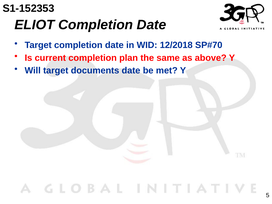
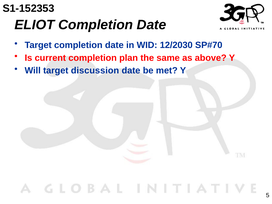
12/2018: 12/2018 -> 12/2030 (176, 45)
documents: documents -> discussion (95, 71)
